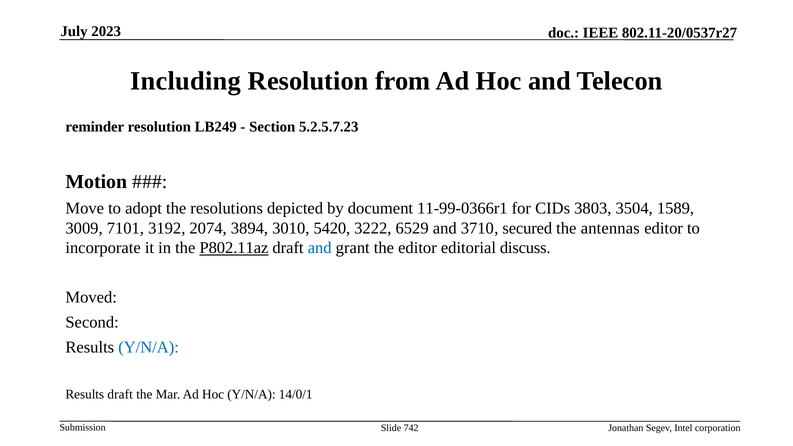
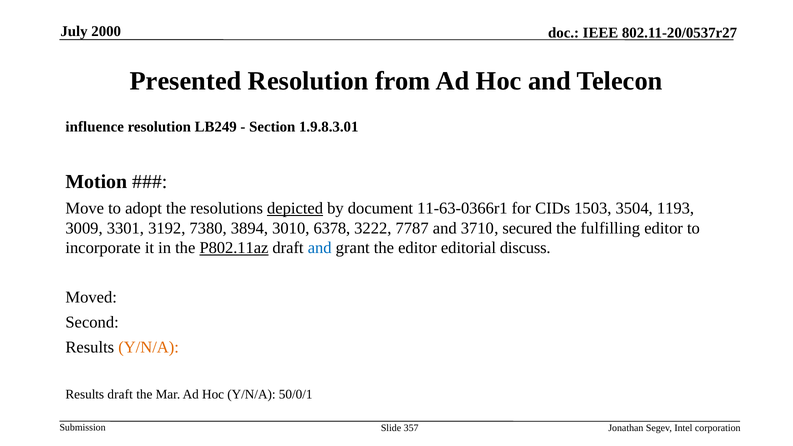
2023: 2023 -> 2000 (106, 32)
Including: Including -> Presented (186, 81)
reminder: reminder -> influence (95, 127)
5.2.5.7.23: 5.2.5.7.23 -> 1.9.8.3.01 (329, 127)
depicted underline: none -> present (295, 208)
11-99-0366r1: 11-99-0366r1 -> 11-63-0366r1 (462, 208)
3803: 3803 -> 1503 (593, 208)
1589: 1589 -> 1193 (676, 208)
7101: 7101 -> 3301 (125, 228)
2074: 2074 -> 7380 (208, 228)
5420: 5420 -> 6378 (332, 228)
6529: 6529 -> 7787 (412, 228)
antennas: antennas -> fulfilling (610, 228)
Y/N/A colour: blue -> orange (149, 347)
14/0/1: 14/0/1 -> 50/0/1 (296, 394)
742: 742 -> 357 (411, 428)
